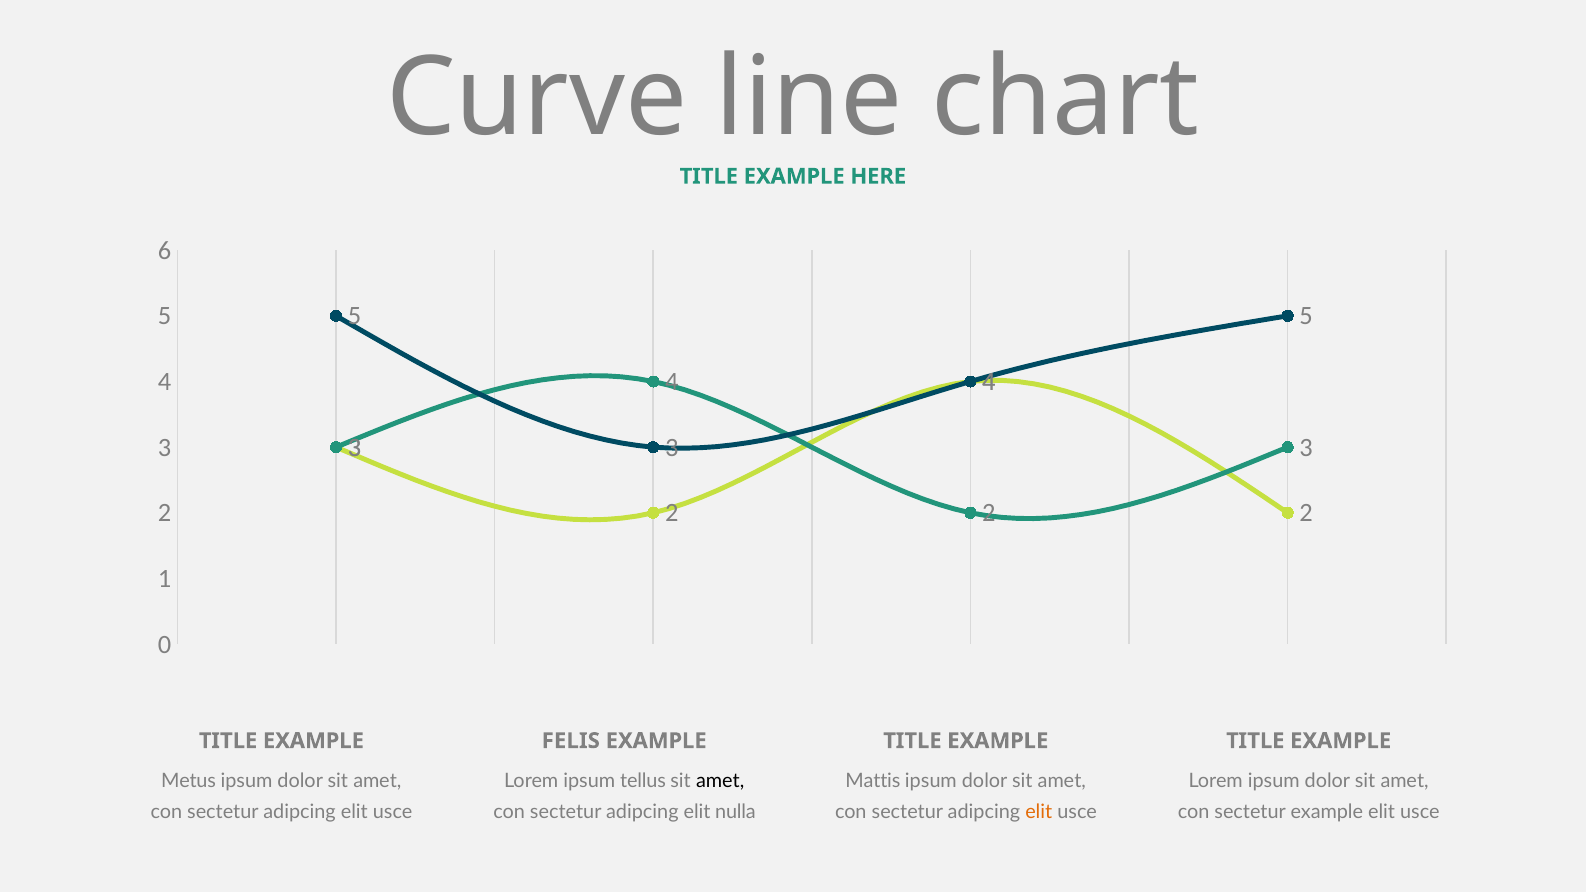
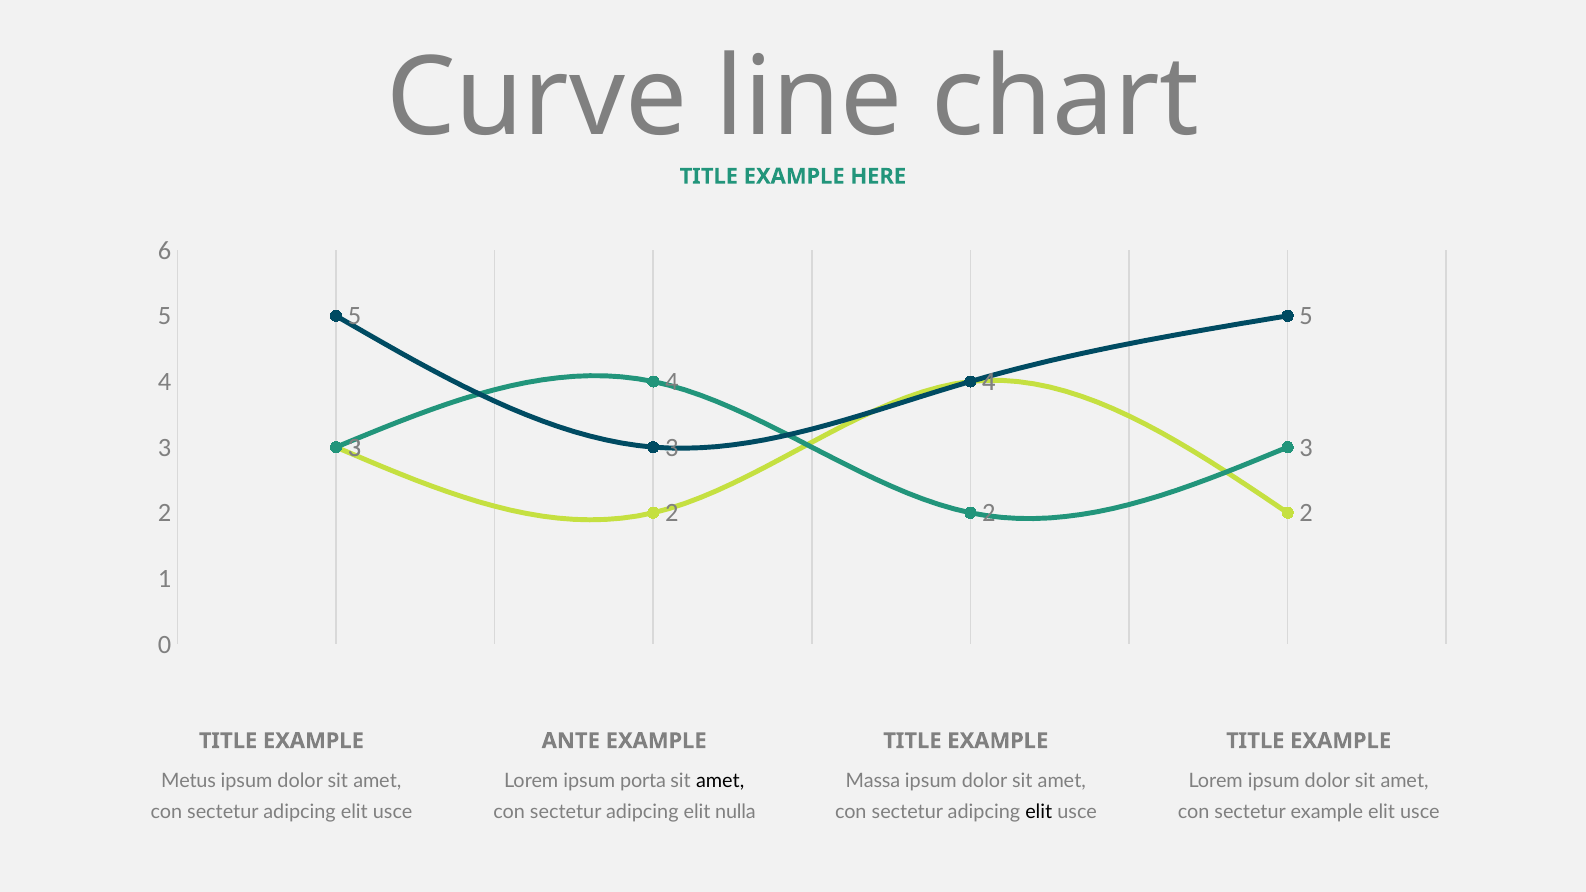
FELIS: FELIS -> ANTE (571, 741)
tellus: tellus -> porta (643, 781)
Mattis: Mattis -> Massa (873, 781)
elit colour: orange -> black (1039, 812)
